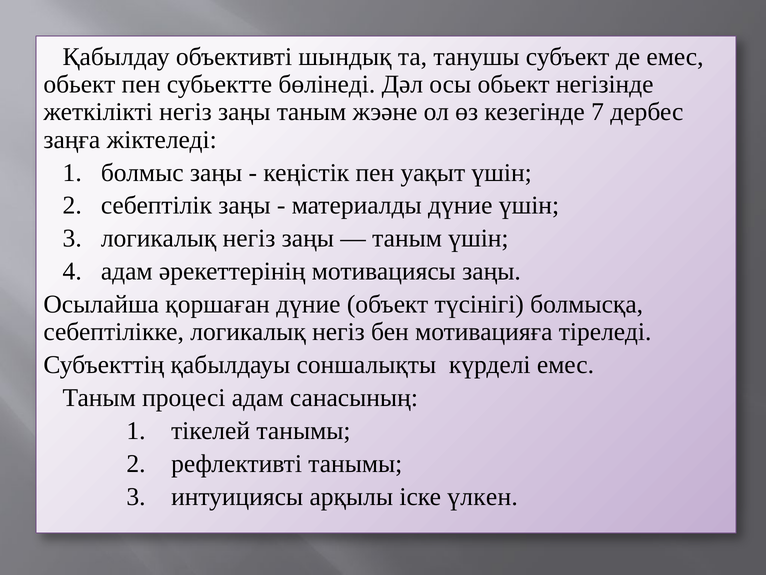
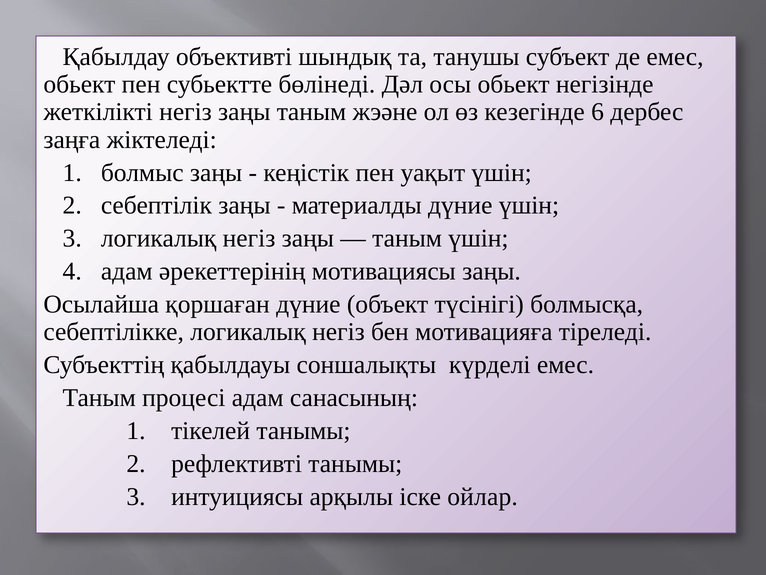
7: 7 -> 6 (598, 112)
үлкен: үлкен -> ойлар (483, 496)
